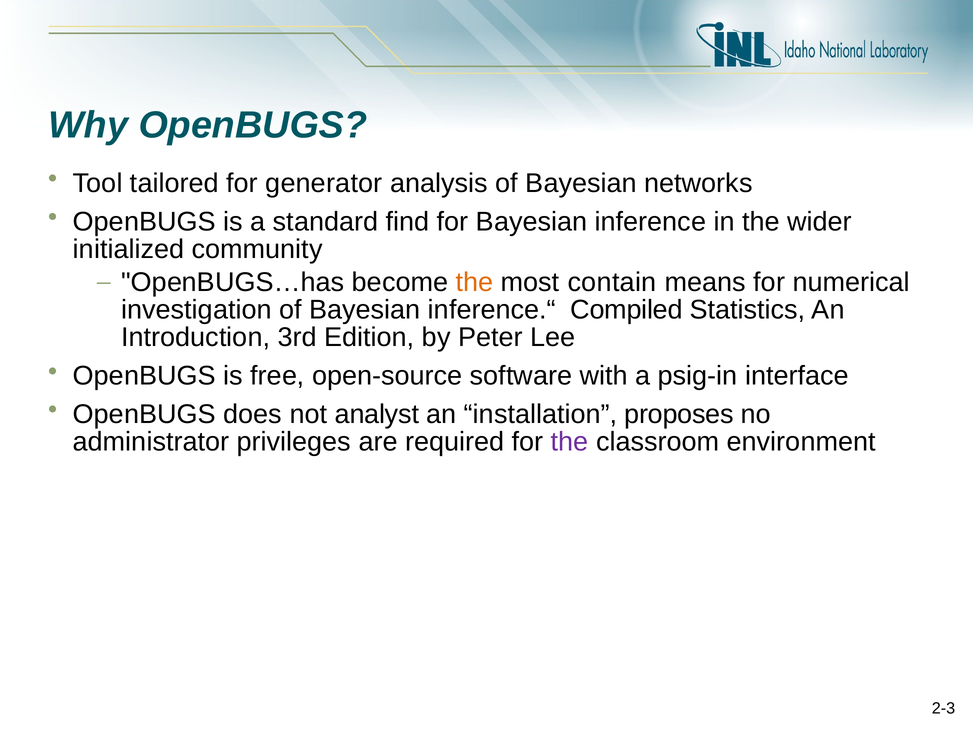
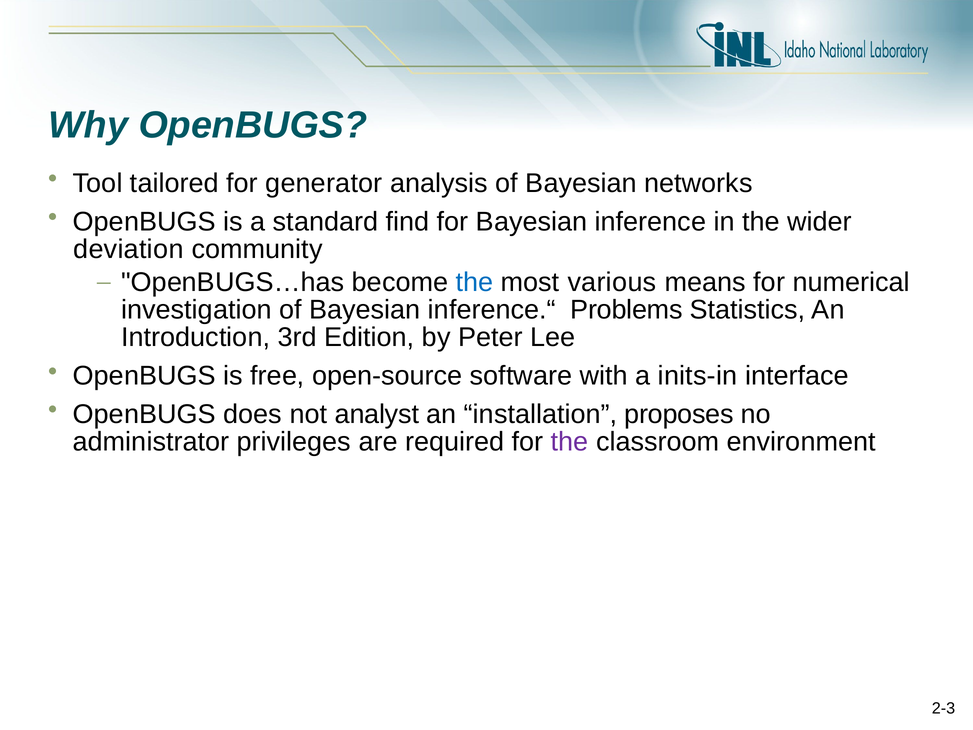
initialized: initialized -> deviation (128, 249)
the colour: orange -> blue (475, 282)
contain: contain -> various (612, 282)
Compiled: Compiled -> Problems (627, 310)
psig-in: psig-in -> inits-in (698, 376)
